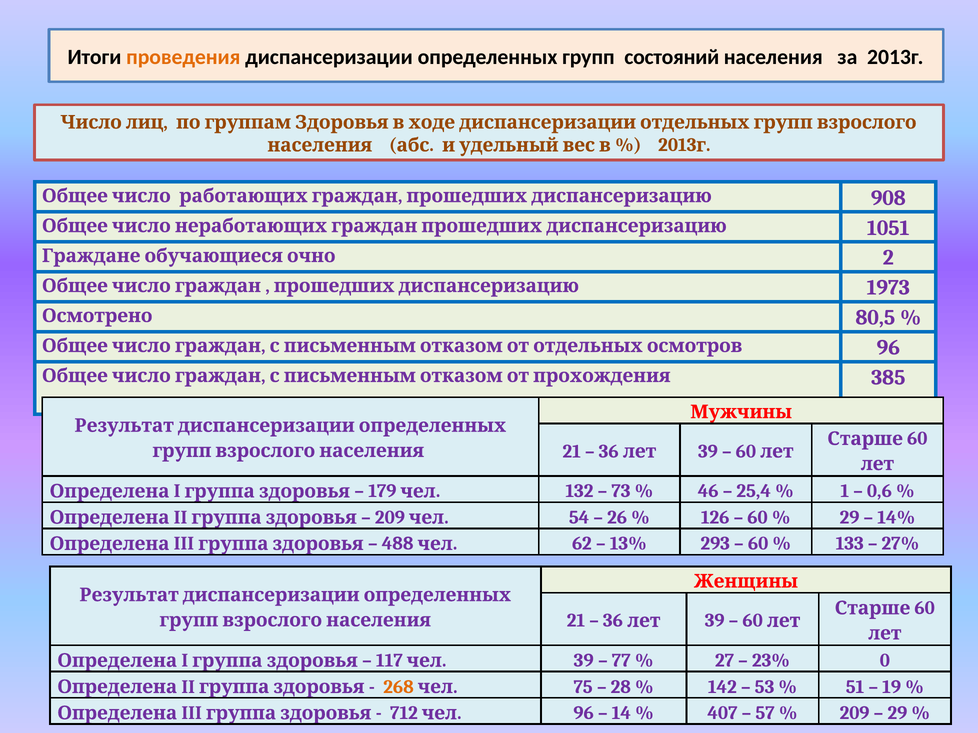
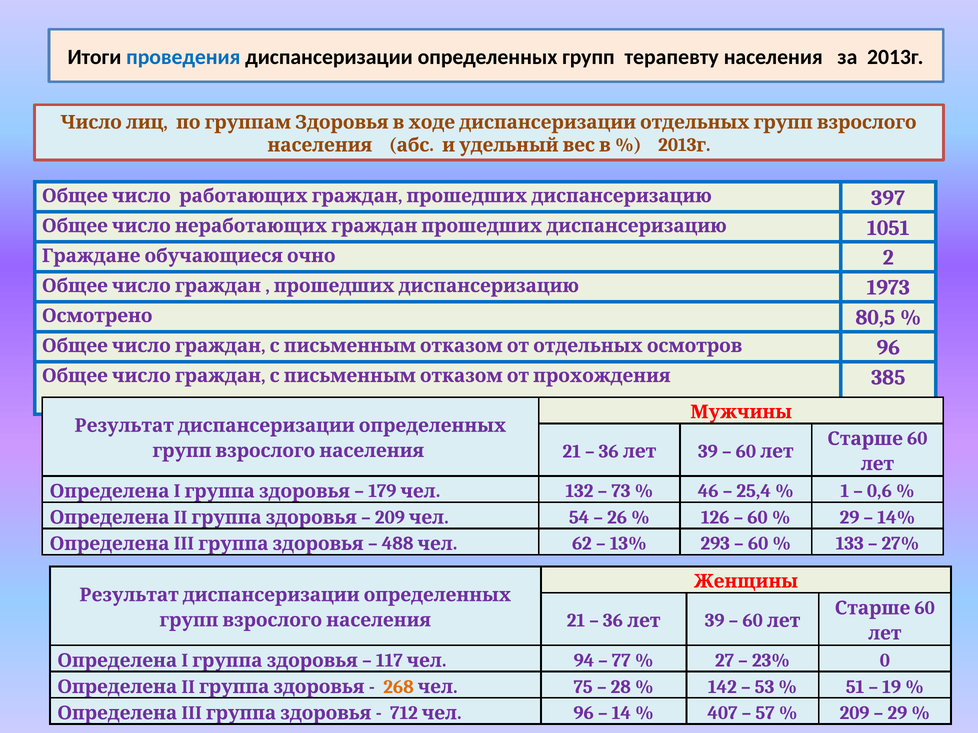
проведения colour: orange -> blue (183, 57)
состояний: состояний -> терапевту (672, 57)
908: 908 -> 397 (888, 198)
39: 39 -> 94 (584, 661)
